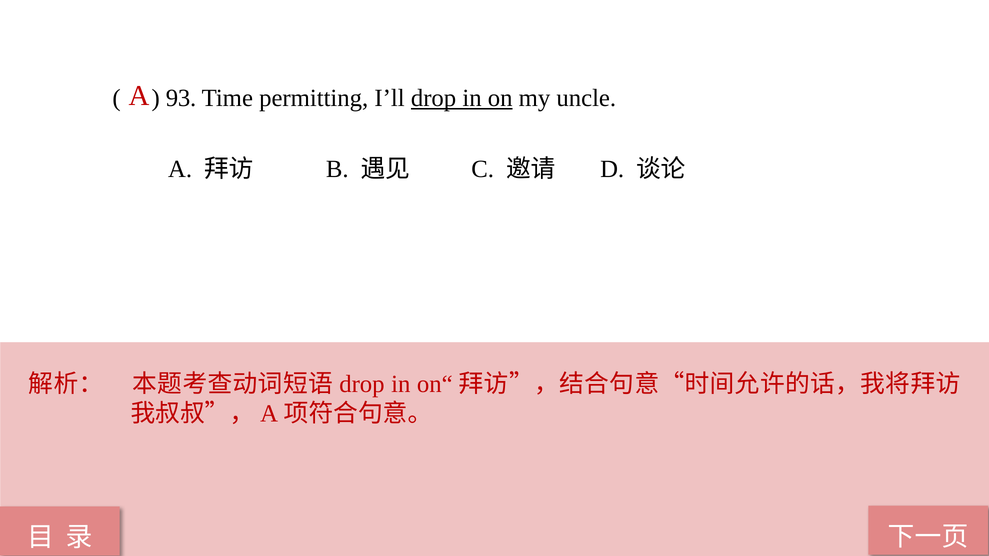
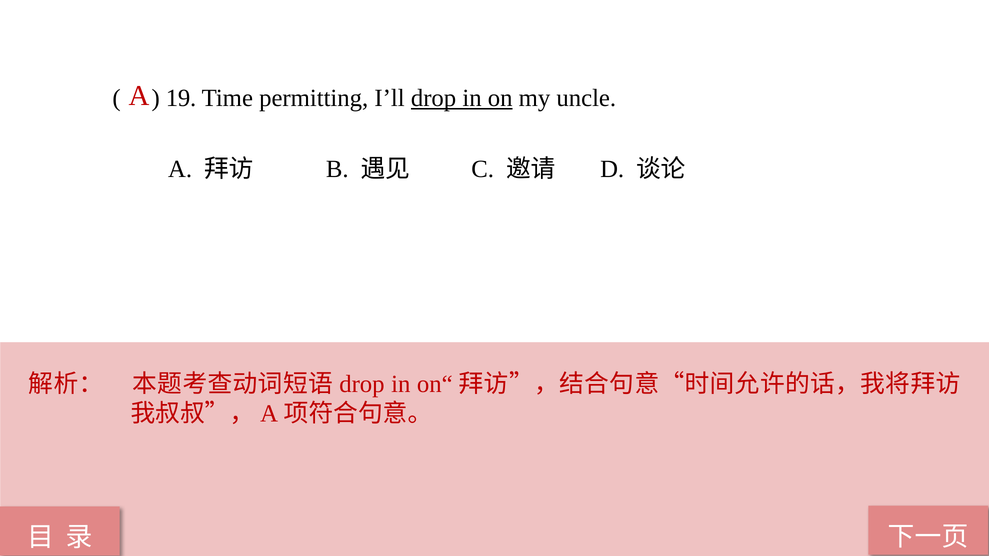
93: 93 -> 19 (181, 98)
